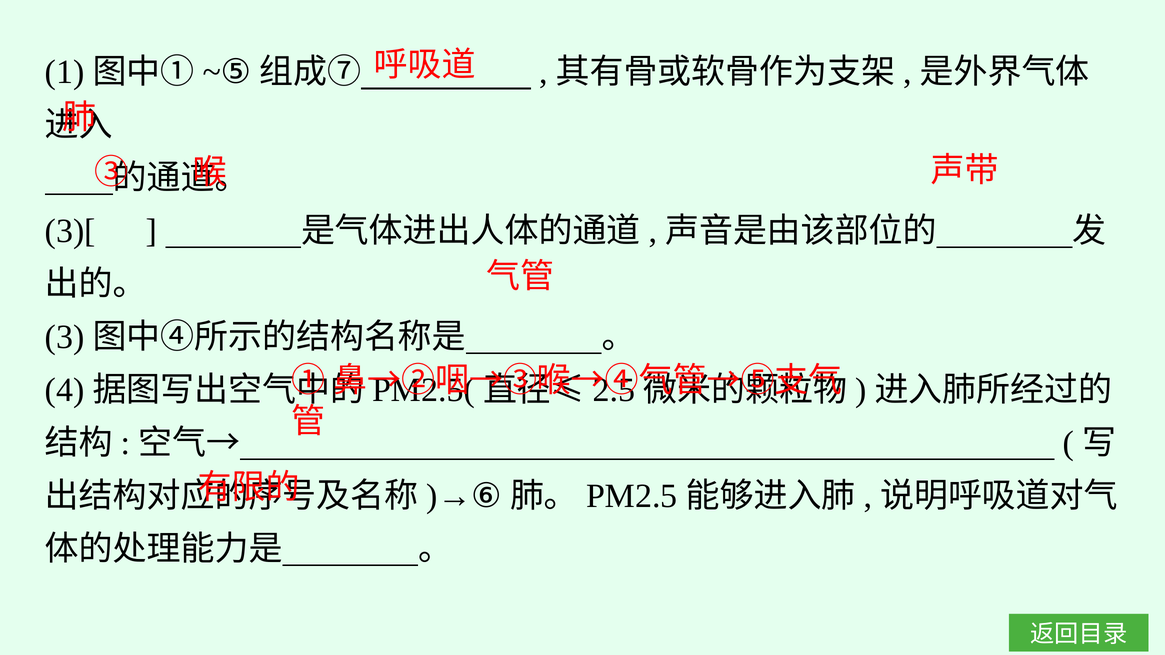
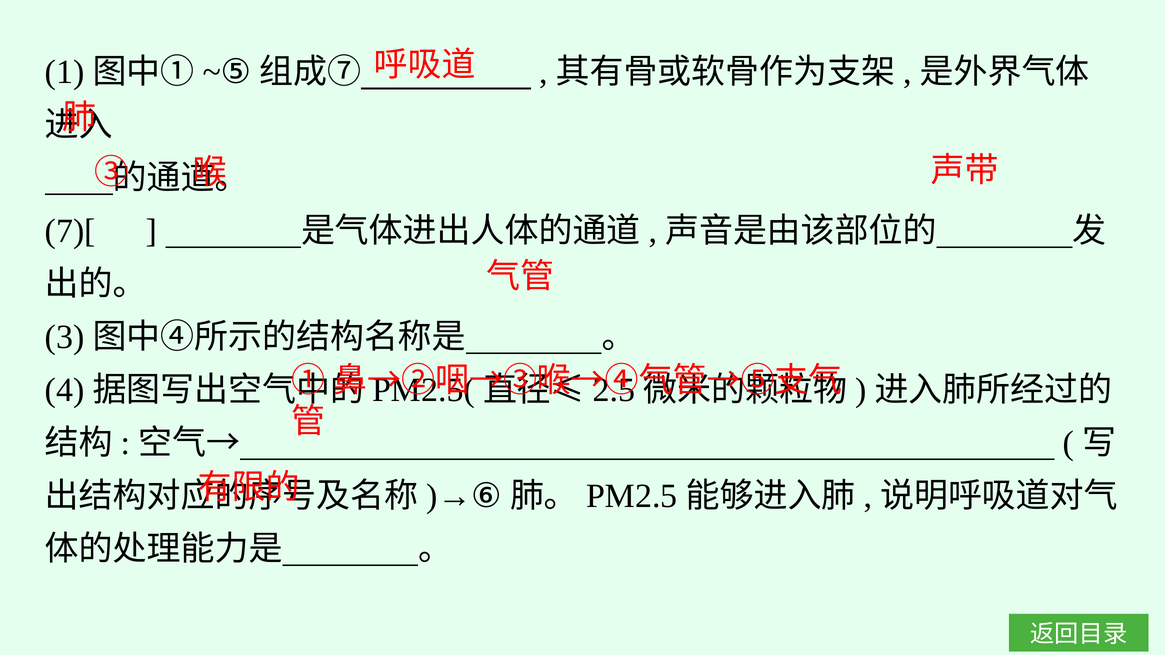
3)[: 3)[ -> 7)[ (70, 231)
